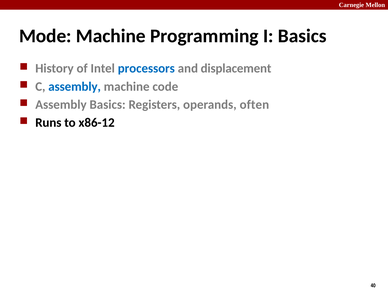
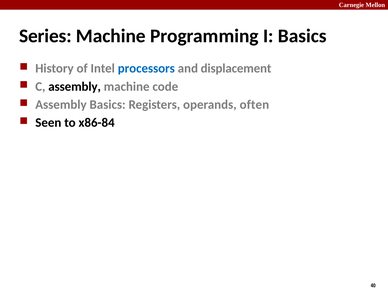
Mode: Mode -> Series (45, 36)
assembly colour: blue -> black (75, 87)
Runs: Runs -> Seen (48, 123)
x86-12: x86-12 -> x86-84 (97, 123)
